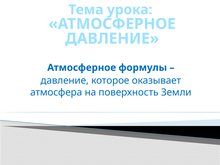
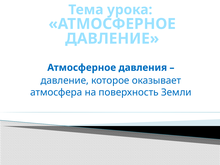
формулы: формулы -> давления (143, 68)
